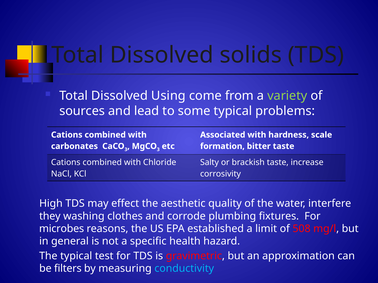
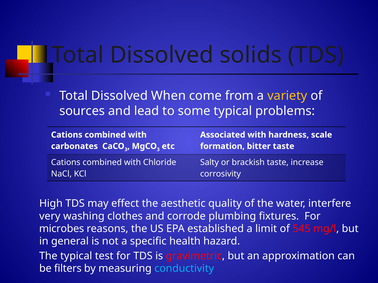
Using: Using -> When (168, 96)
variety colour: light green -> yellow (287, 96)
they: they -> very (50, 216)
508: 508 -> 545 (302, 229)
